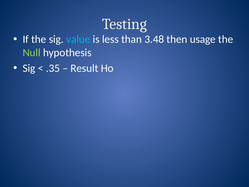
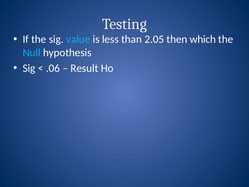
3.48: 3.48 -> 2.05 (154, 39)
usage: usage -> which (203, 39)
Null colour: light green -> light blue (32, 53)
.35: .35 -> .06 (53, 68)
